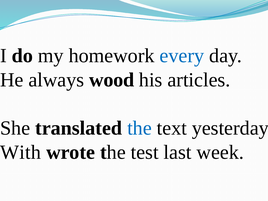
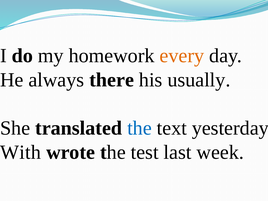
every colour: blue -> orange (182, 56)
wood: wood -> there (112, 80)
articles: articles -> usually (199, 80)
